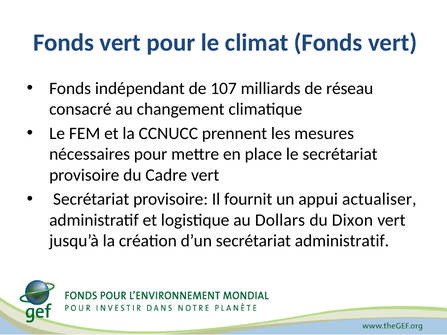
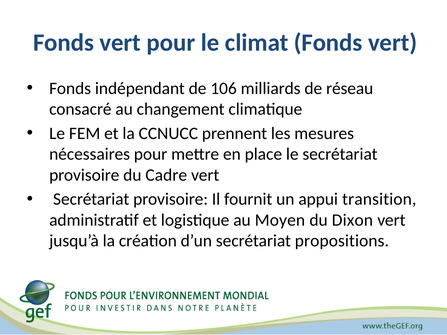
107: 107 -> 106 (224, 88)
actualiser: actualiser -> transition (379, 199)
Dollars: Dollars -> Moyen (280, 220)
secrétariat administratif: administratif -> propositions (342, 241)
